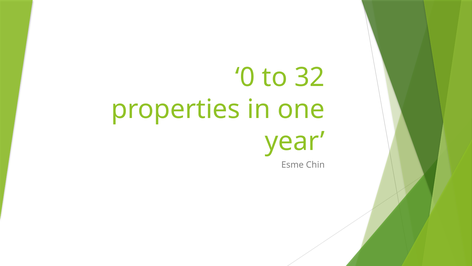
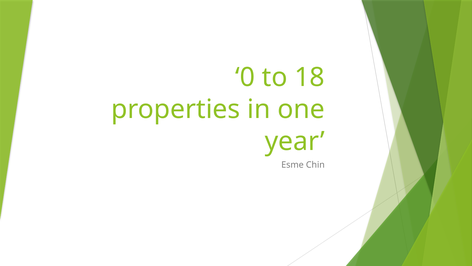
32: 32 -> 18 (310, 77)
